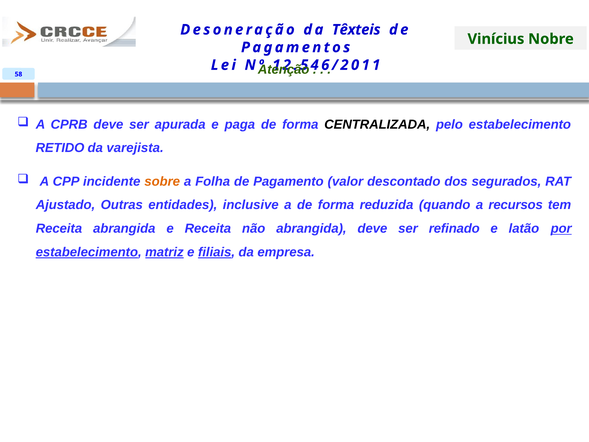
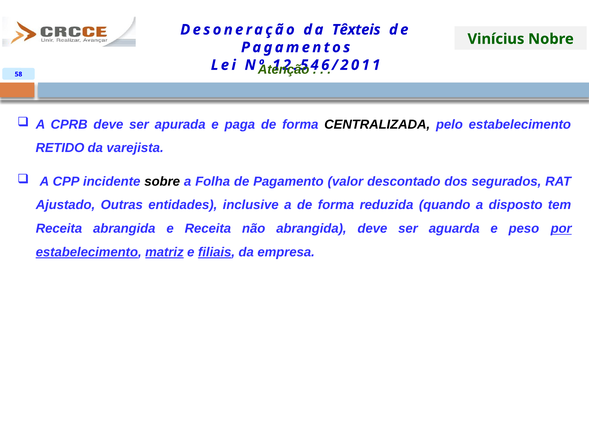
sobre colour: orange -> black (162, 181)
recursos: recursos -> disposto (516, 205)
refinado: refinado -> aguarda (454, 228)
latão: latão -> peso (524, 228)
